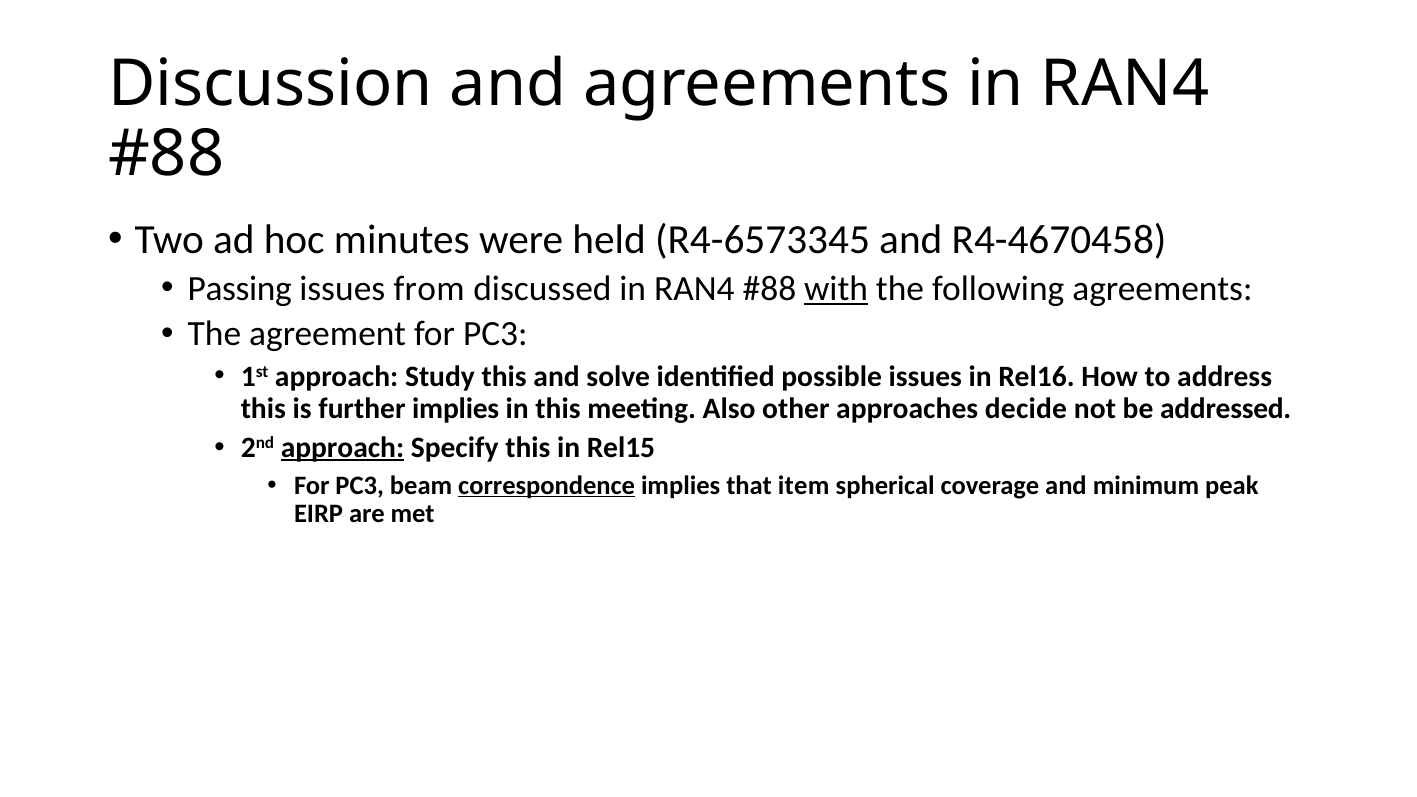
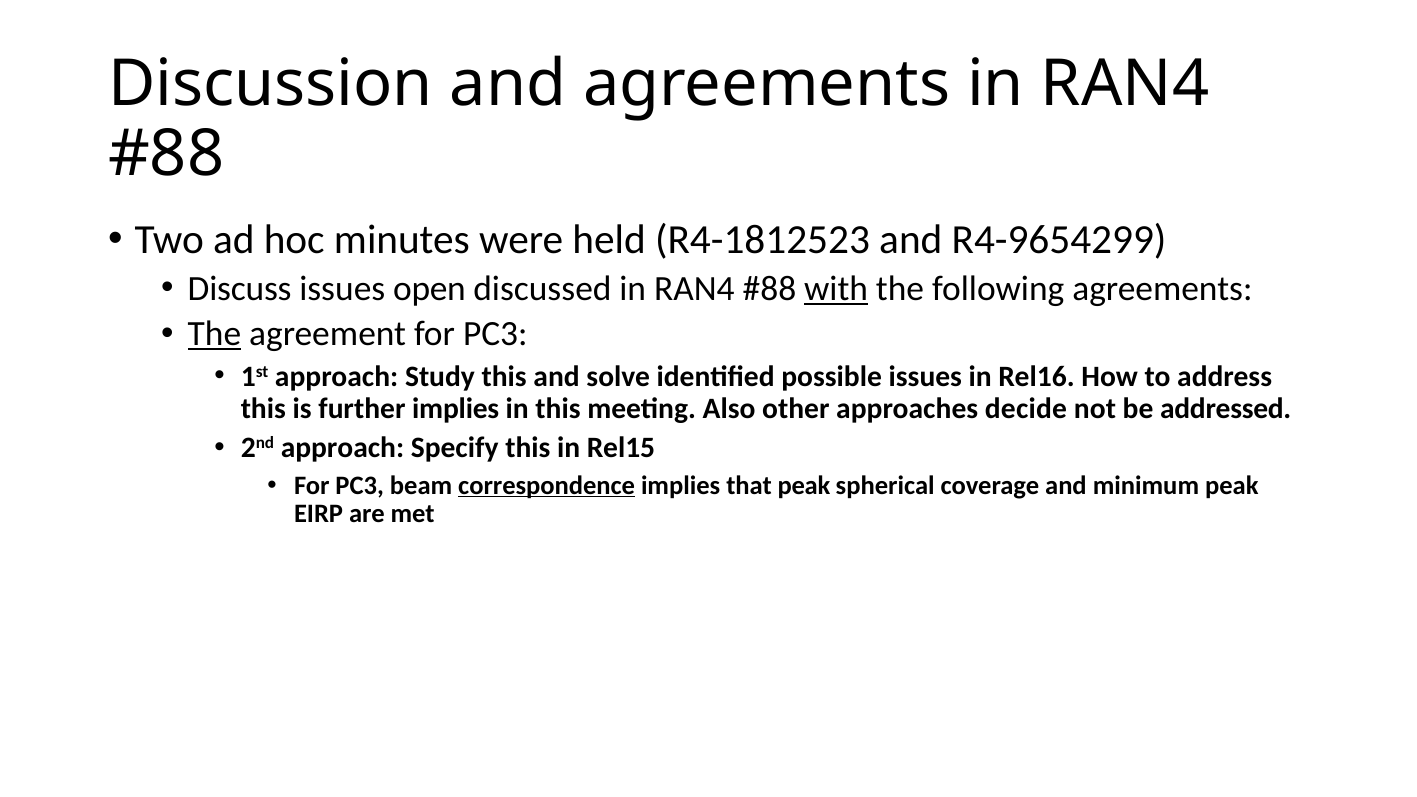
R4-6573345: R4-6573345 -> R4-1812523 (763, 240)
R4-4670458: R4-4670458 -> R4-9654299 (1059, 240)
Passing: Passing -> Discuss (240, 288)
from: from -> open (429, 288)
The underline: none -> present (214, 334)
approach underline: present -> none (342, 448)
that item: item -> peak (804, 485)
